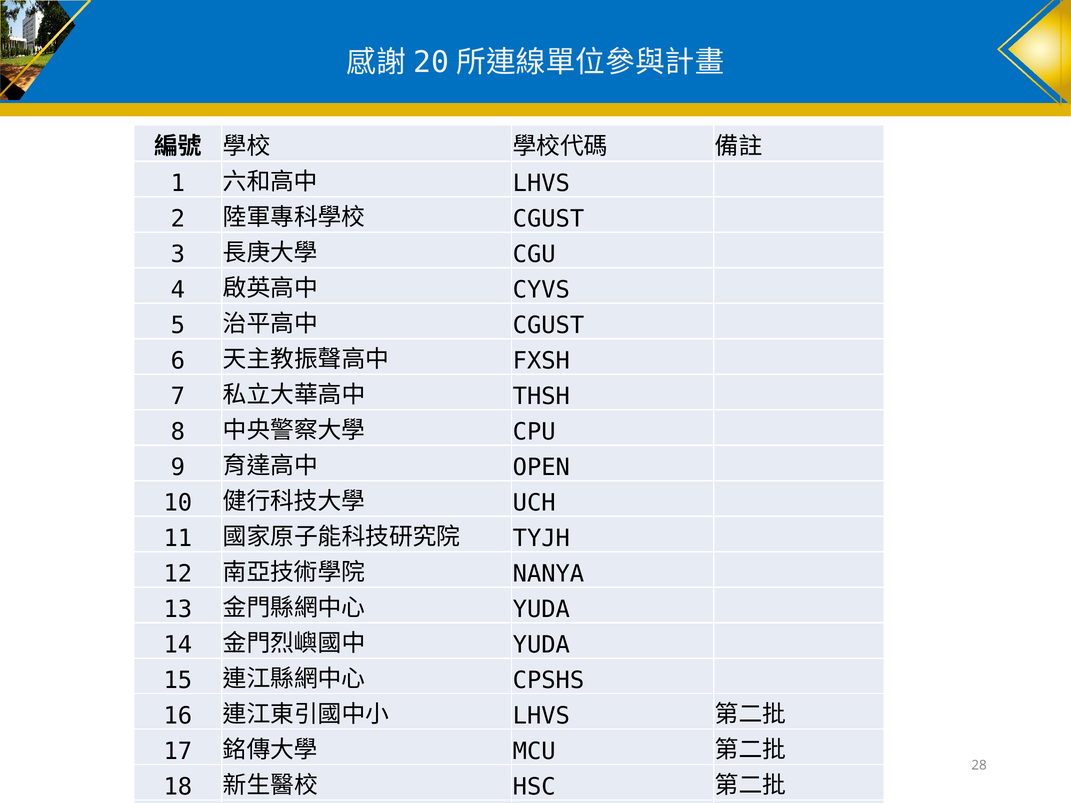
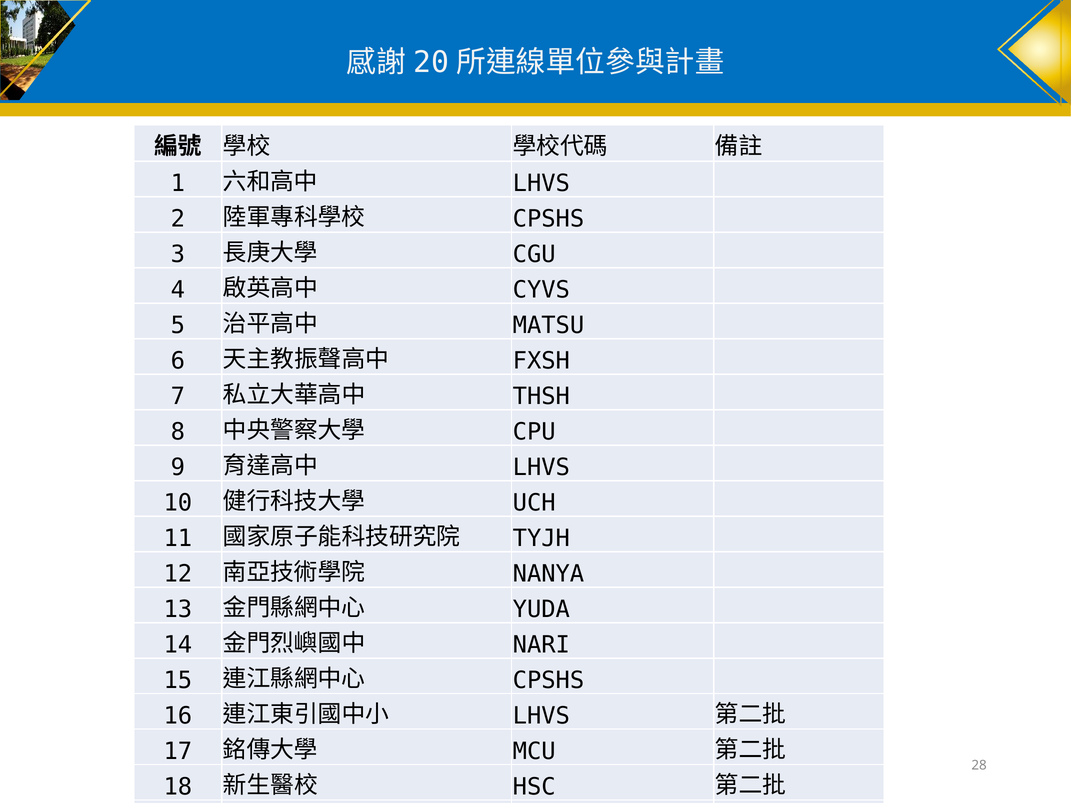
CGUST: CGUST -> CPSHS (548, 219)
CGUST: CGUST -> MATSU (548, 325)
OPEN: OPEN -> LHVS (541, 467)
YUDA: YUDA -> NARI (541, 645)
